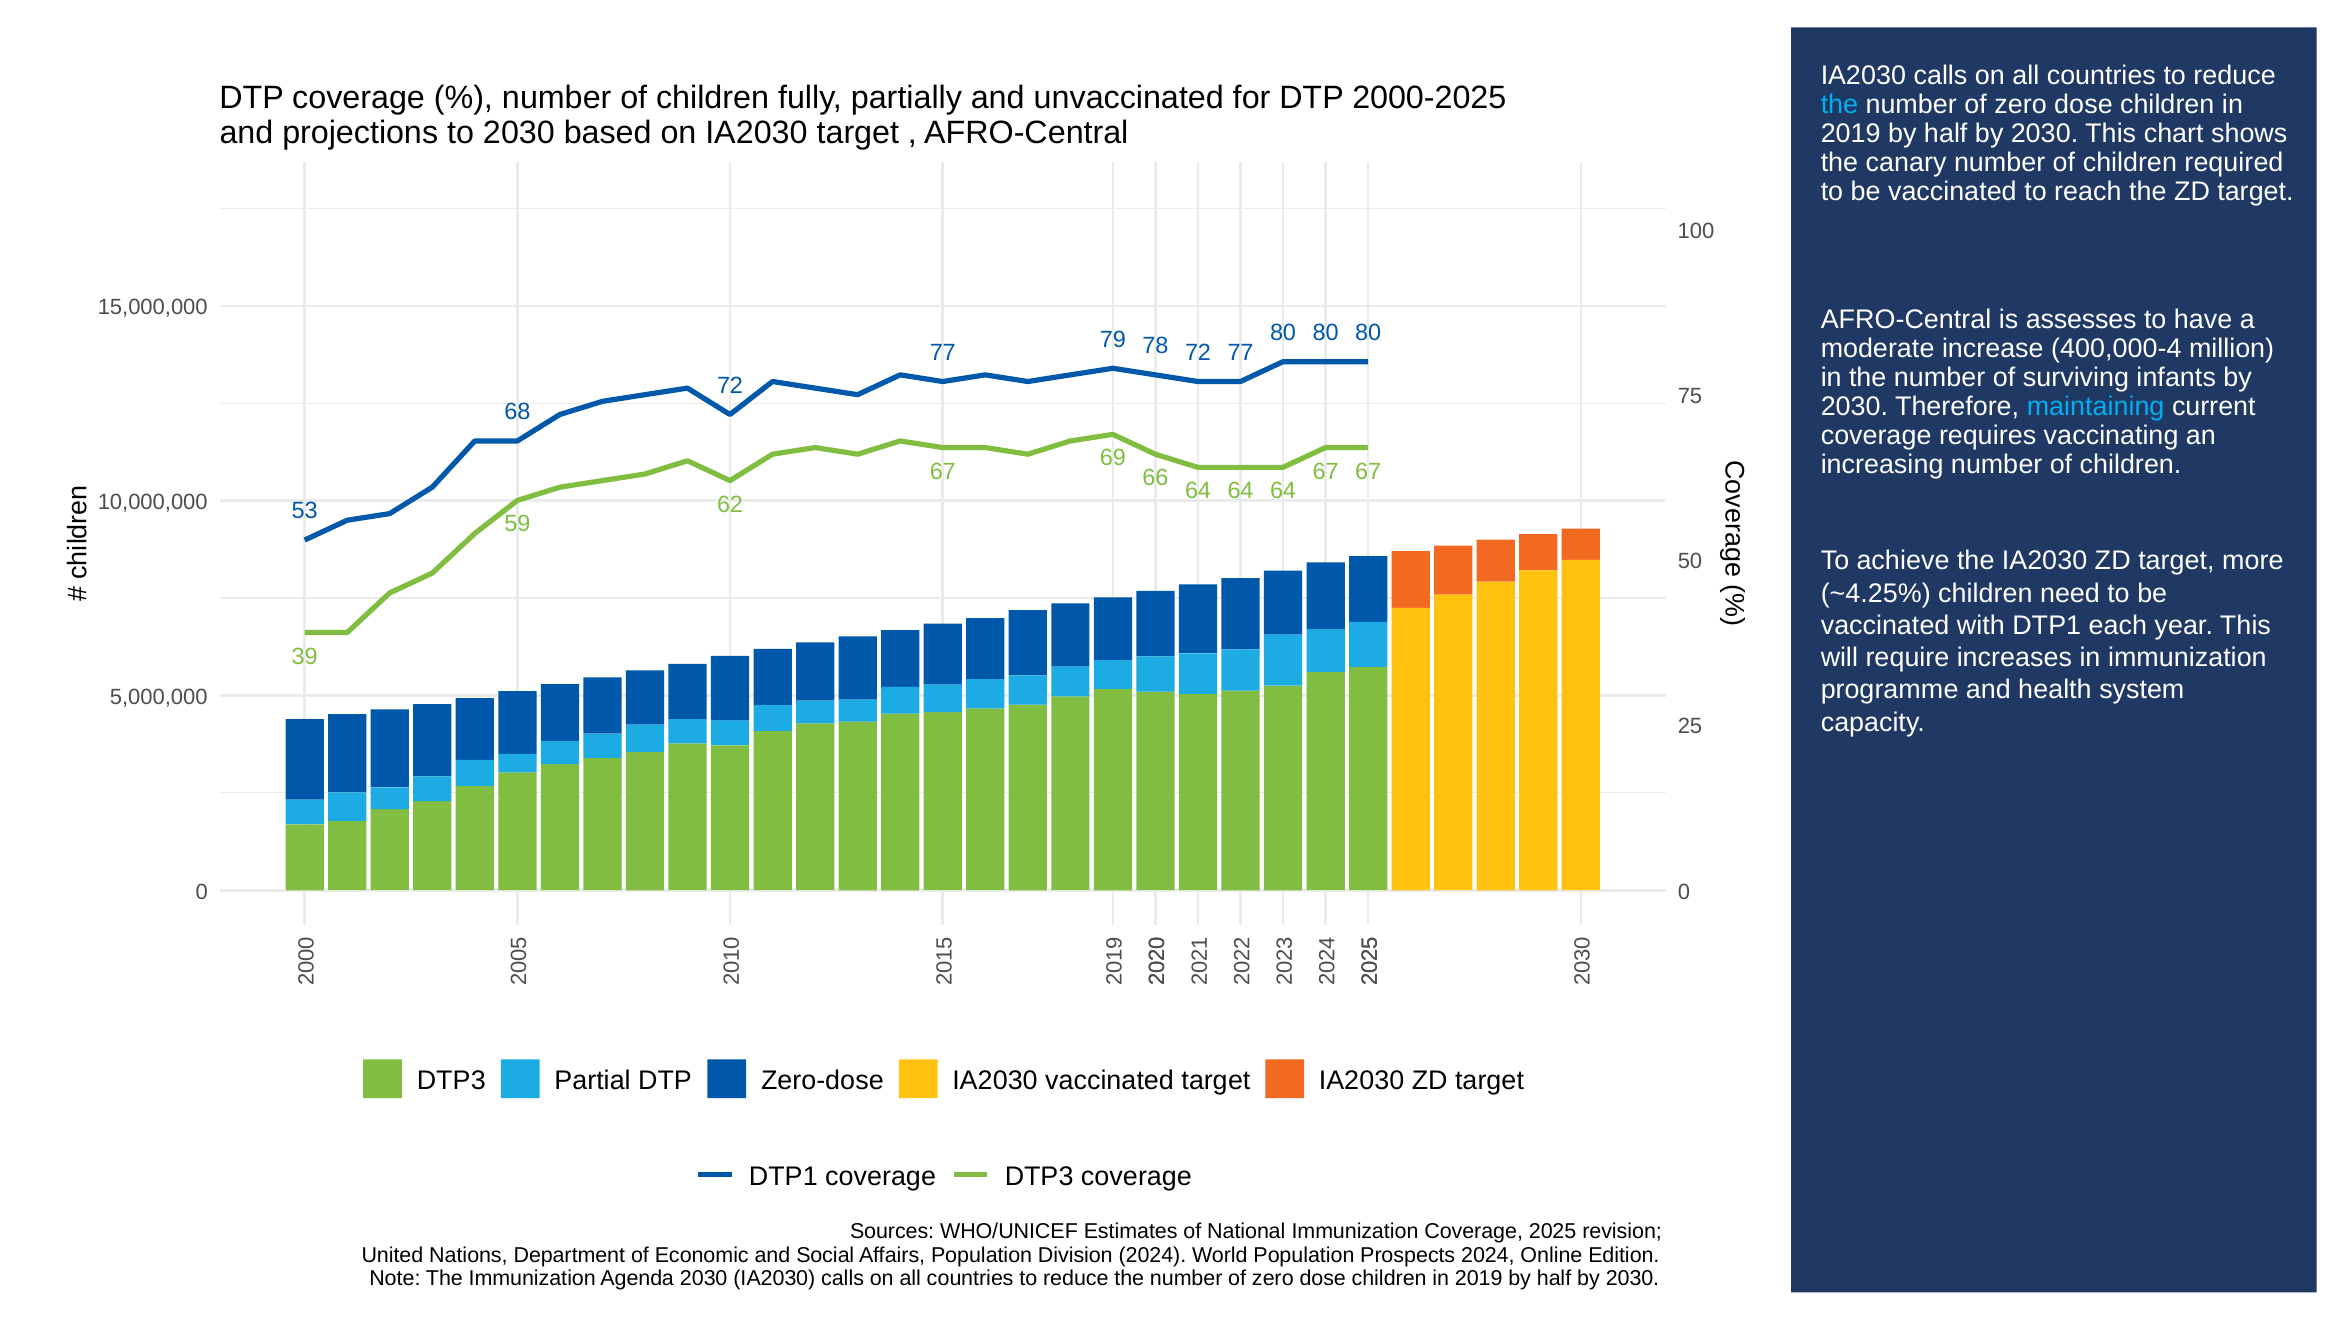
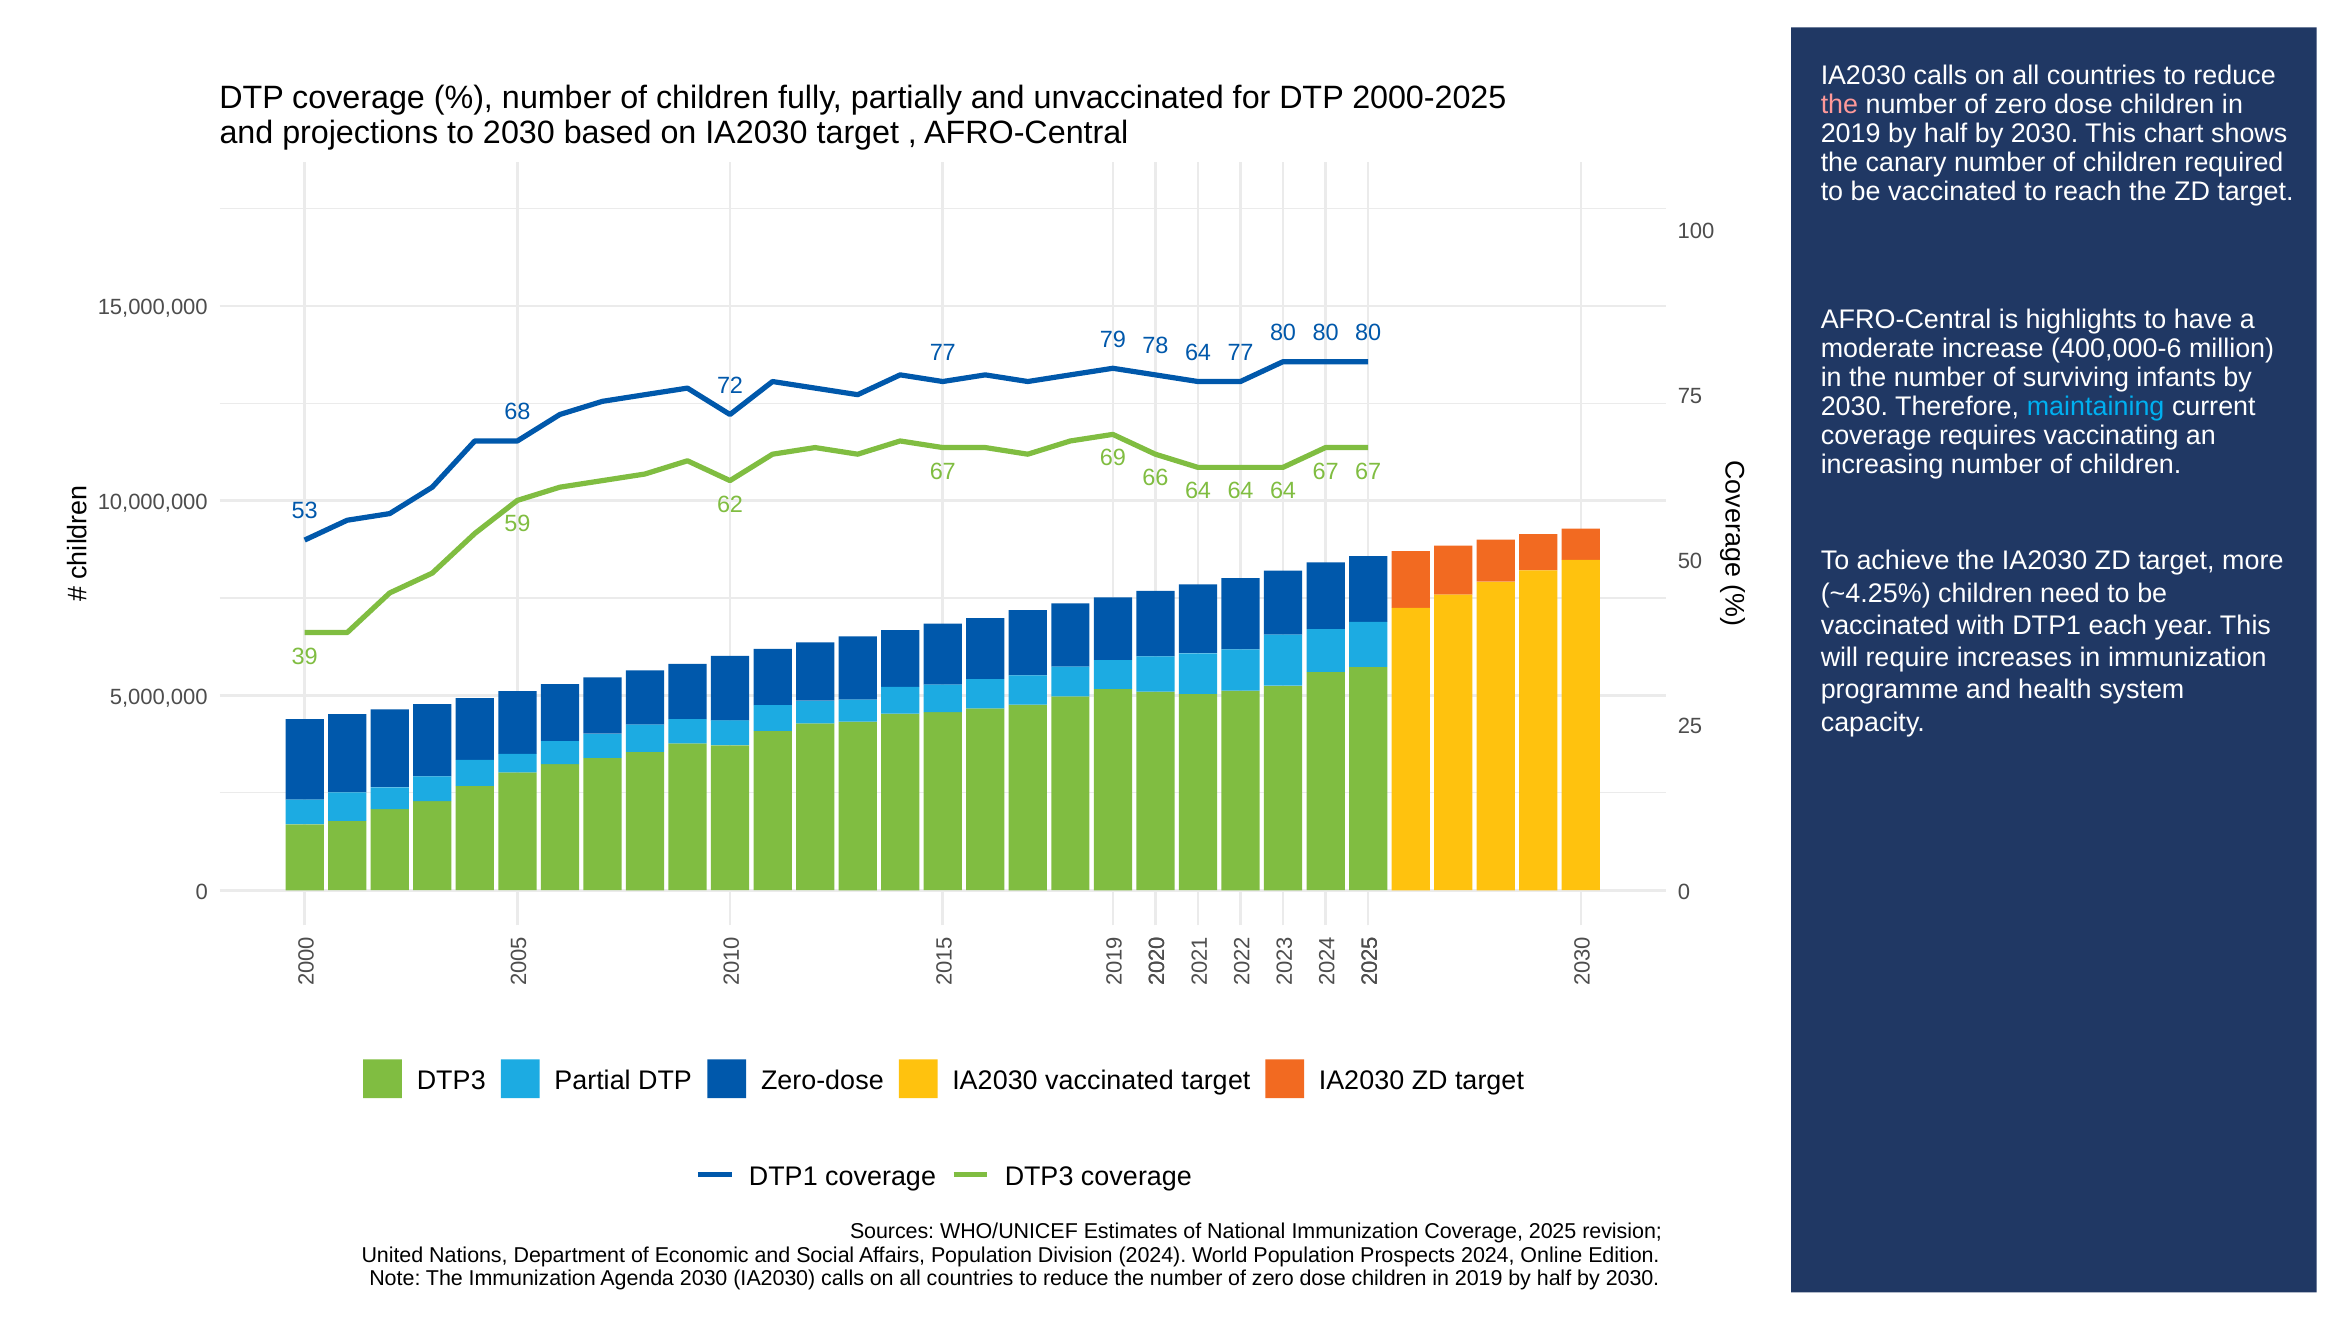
the colour: light blue -> pink (1839, 105)
assesses: assesses -> highlights (2081, 319)
78 72: 72 -> 64 (1198, 353)
400,000-4: 400,000-4 -> 400,000-6 (2116, 348)
